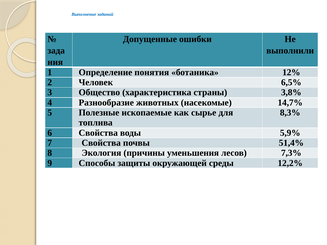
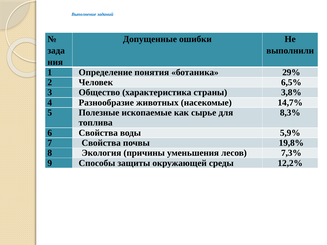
12%: 12% -> 29% (291, 72)
51,4%: 51,4% -> 19,8% (291, 143)
